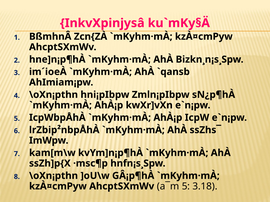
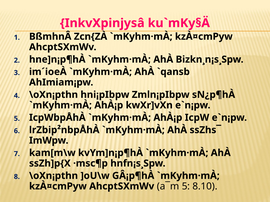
3.18: 3.18 -> 8.10 (205, 187)
